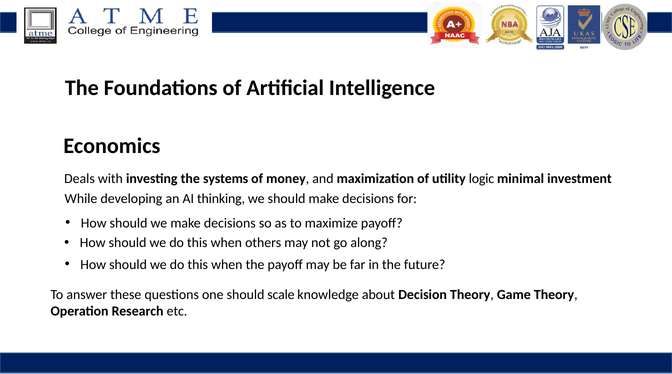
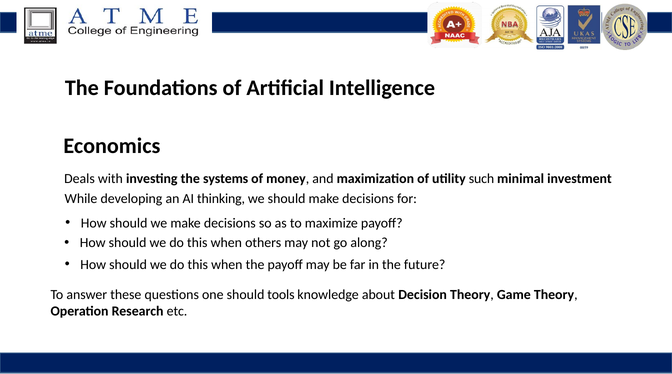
logic: logic -> such (482, 178)
scale: scale -> tools (281, 294)
